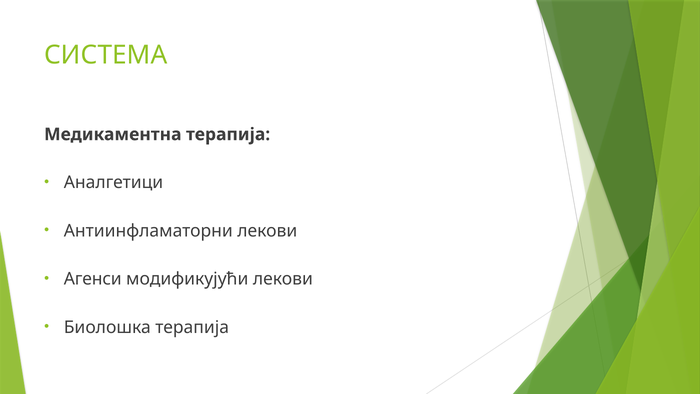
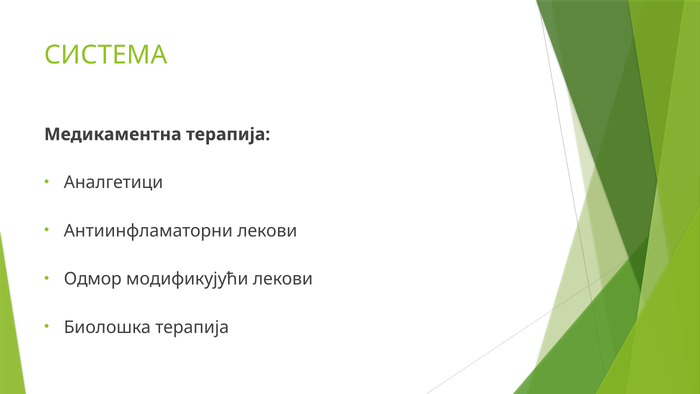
Агенси: Агенси -> Одмор (93, 279)
